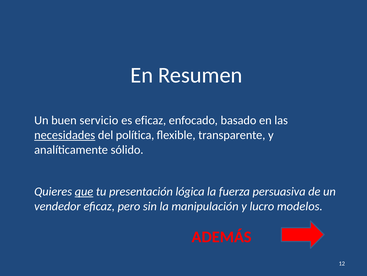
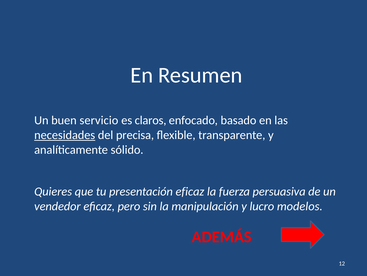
es eficaz: eficaz -> claros (151, 120)
política: política -> precisa (135, 135)
que underline: present -> none (84, 191)
presentación lógica: lógica -> eficaz (190, 191)
